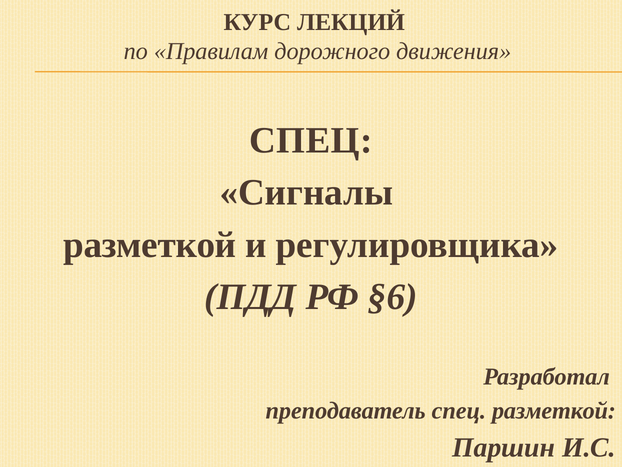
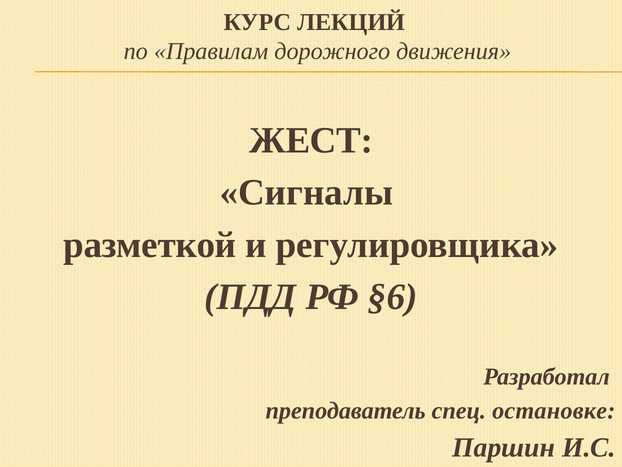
СПЕЦ: СПЕЦ -> ЖЕСТ (311, 140)
спец разметкой: разметкой -> остановке (554, 410)
